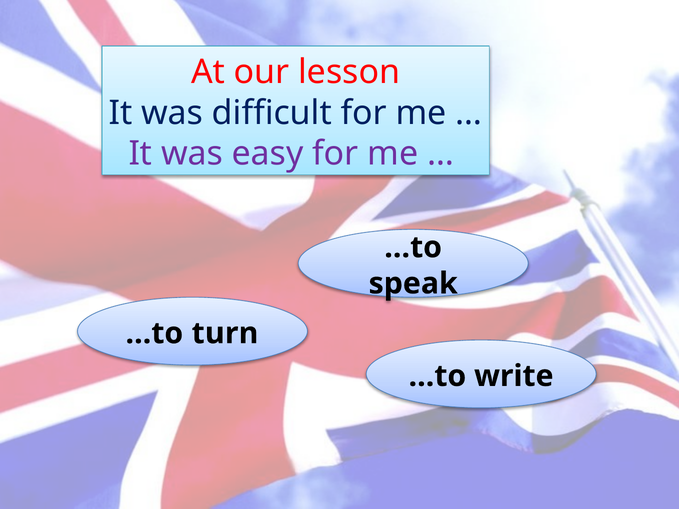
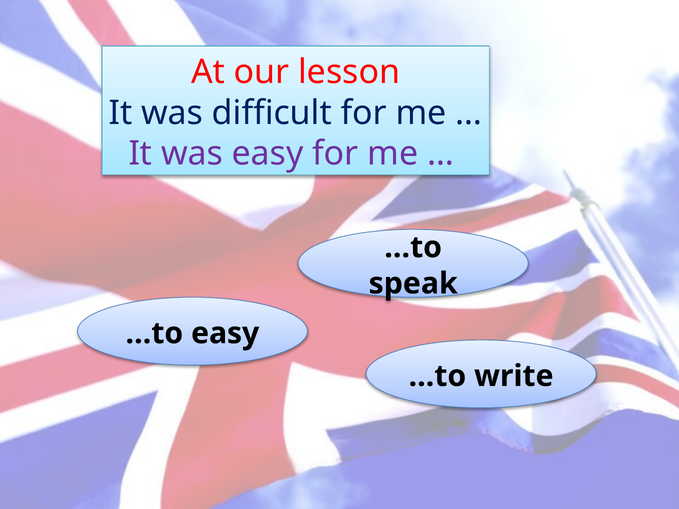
…to turn: turn -> easy (225, 333)
